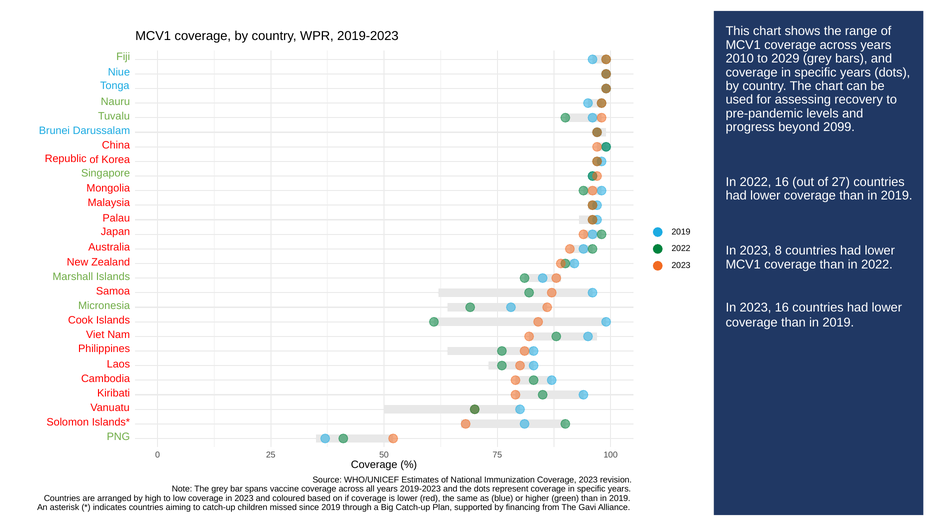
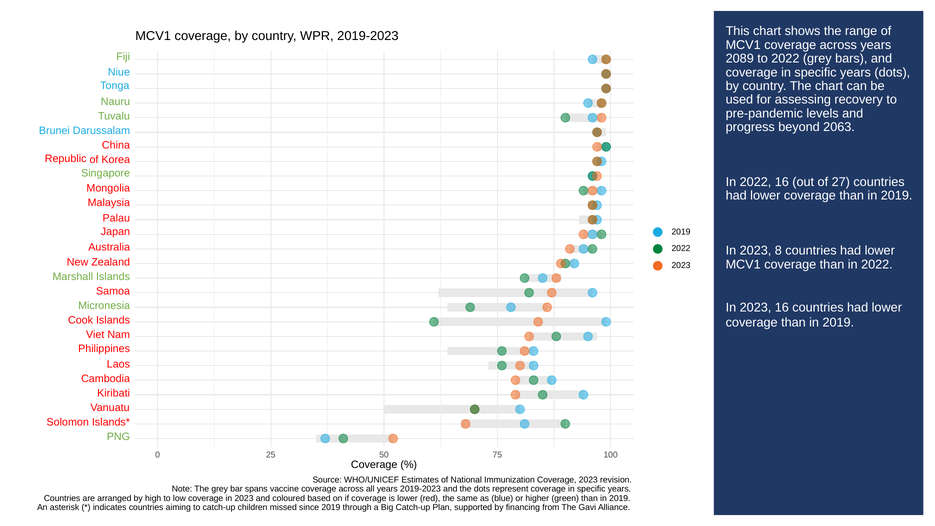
2010: 2010 -> 2089 (740, 59)
to 2029: 2029 -> 2022 (785, 59)
2099: 2099 -> 2063 (839, 127)
